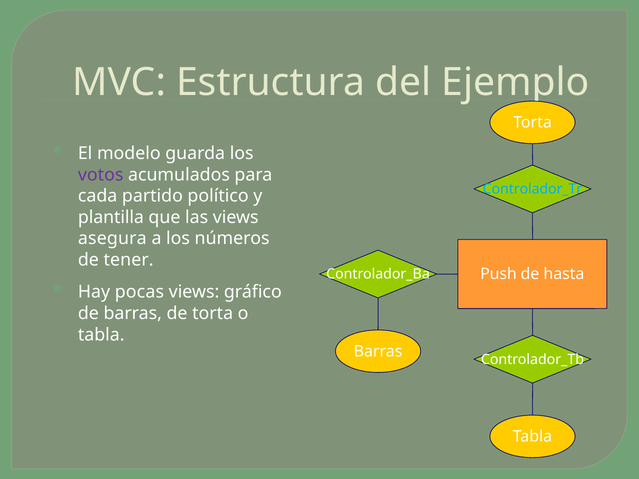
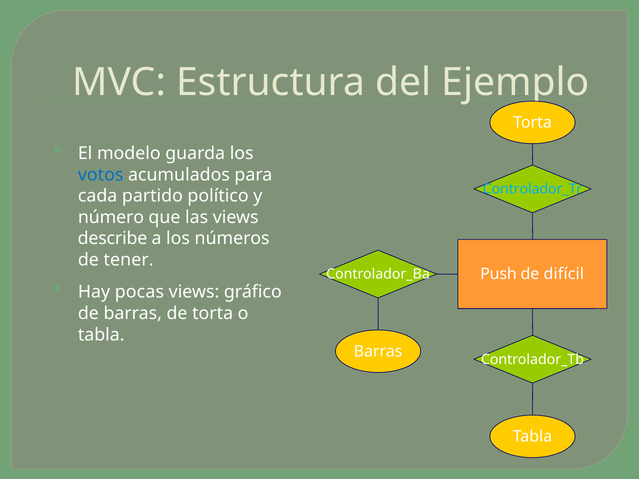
votos colour: purple -> blue (101, 175)
plantilla: plantilla -> número (111, 217)
asegura: asegura -> describe (113, 239)
hasta: hasta -> difícil (564, 274)
